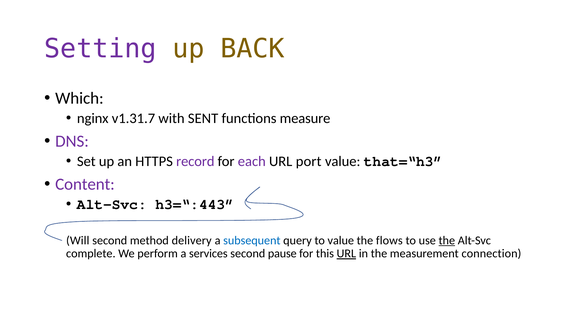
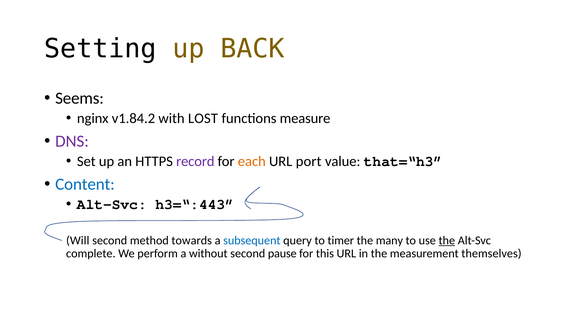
Setting colour: purple -> black (100, 49)
Which: Which -> Seems (80, 98)
v1.31.7: v1.31.7 -> v1.84.2 (133, 118)
SENT: SENT -> LOST (203, 118)
each colour: purple -> orange (252, 161)
Content colour: purple -> blue (85, 184)
delivery: delivery -> towards (192, 240)
to value: value -> timer (341, 240)
flows: flows -> many (389, 240)
services: services -> without (208, 253)
URL underline: present -> none (346, 253)
connection: connection -> themselves (491, 253)
